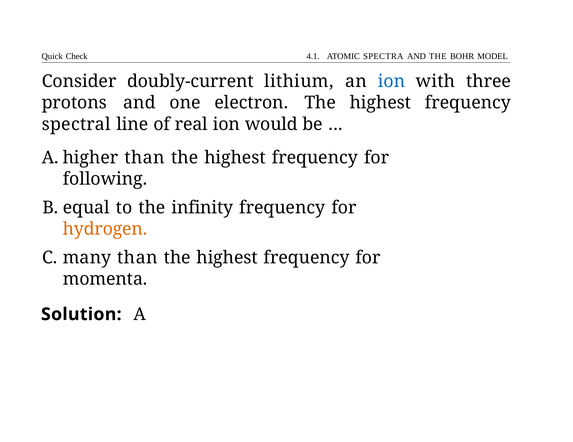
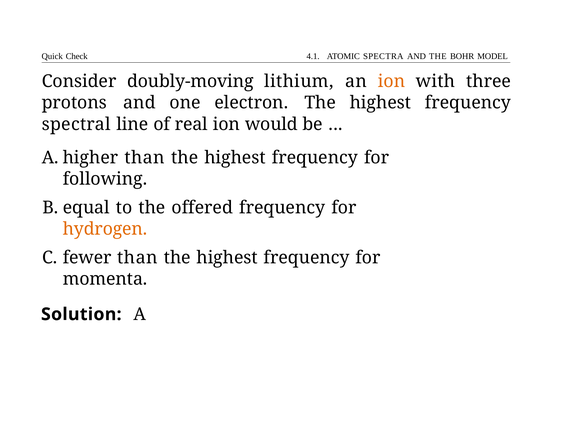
doubly-current: doubly-current -> doubly-moving (190, 81)
ion colour: blue -> orange (392, 81)
infinity: infinity -> offered (202, 208)
many: many -> fewer (87, 258)
